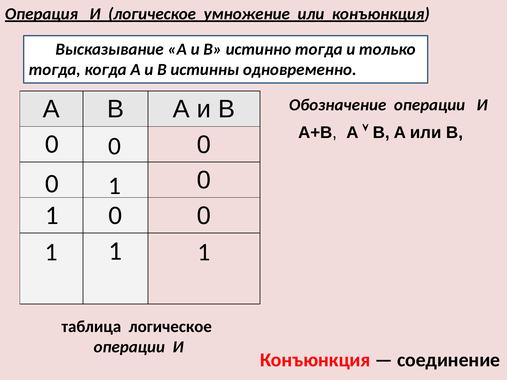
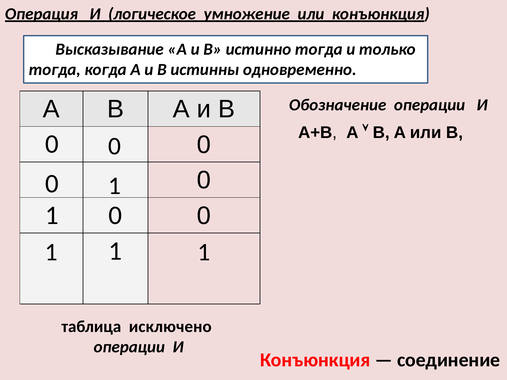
таблица логическое: логическое -> исключено (170, 327)
